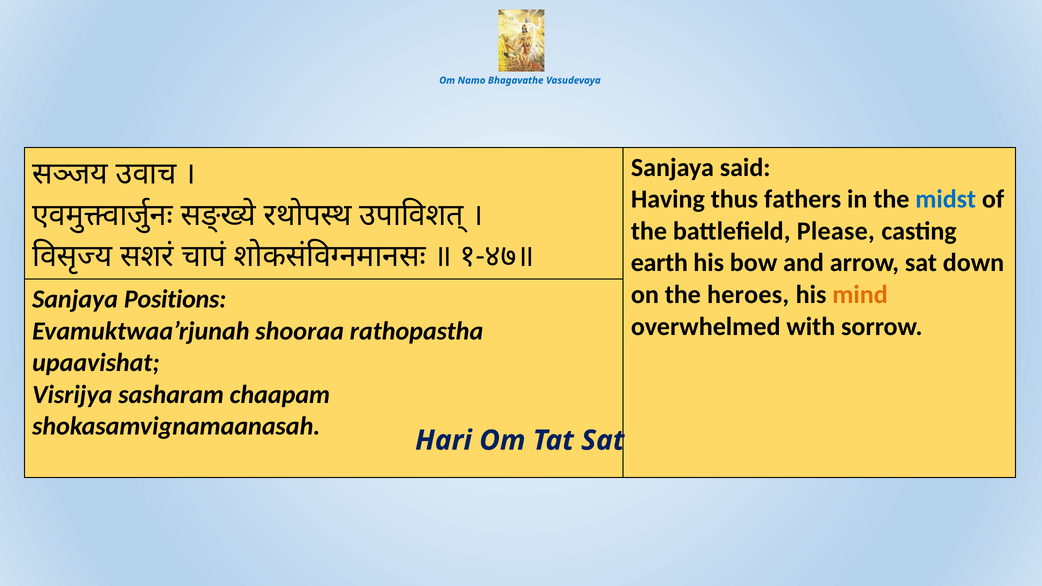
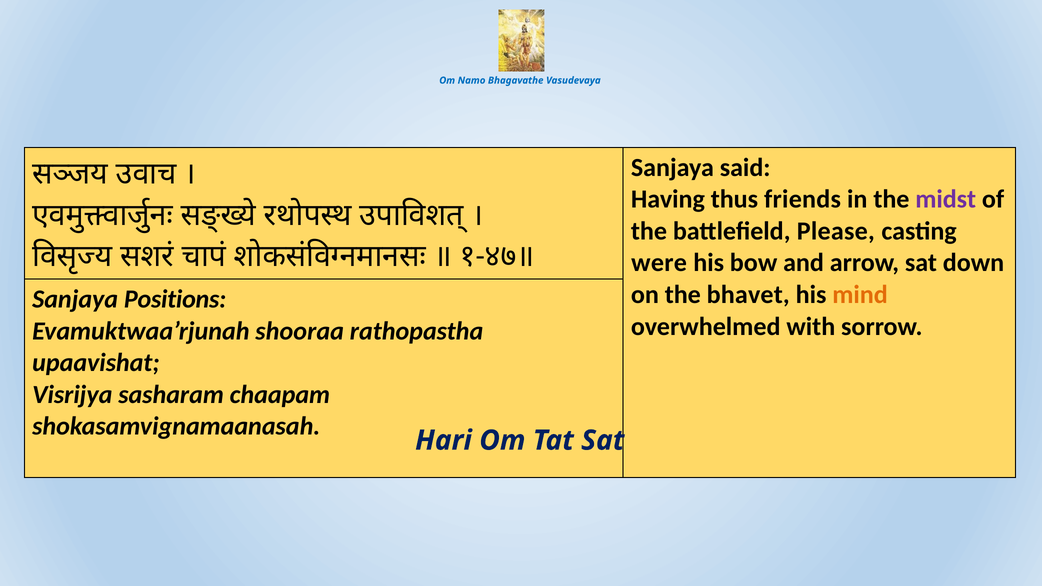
fathers: fathers -> friends (803, 199)
midst colour: blue -> purple (946, 199)
earth: earth -> were (659, 263)
heroes: heroes -> bhavet (748, 295)
